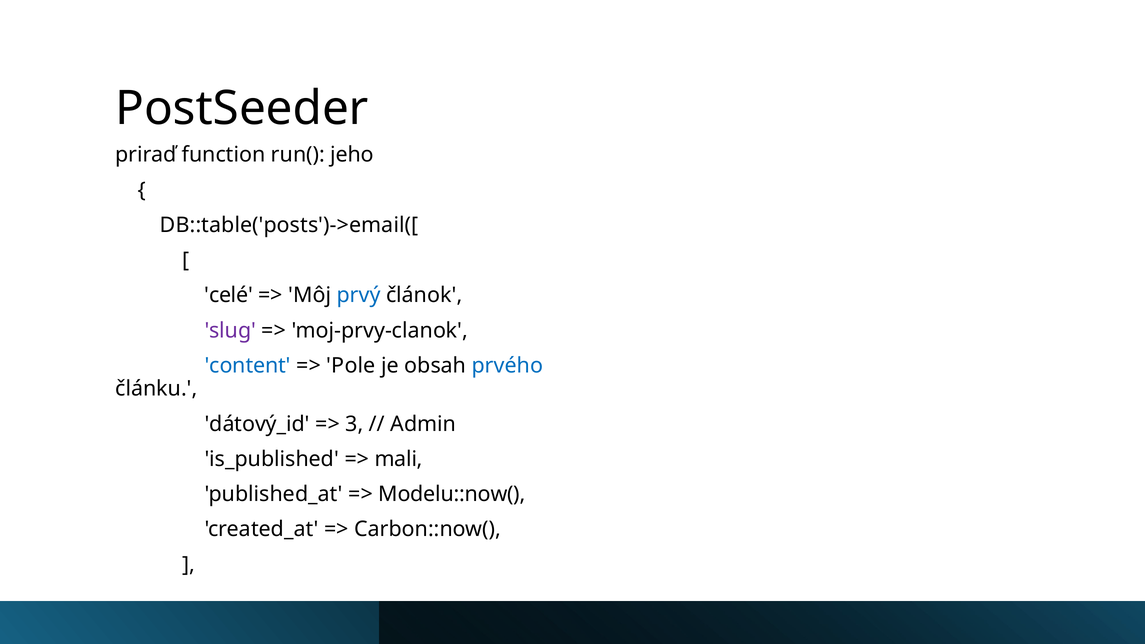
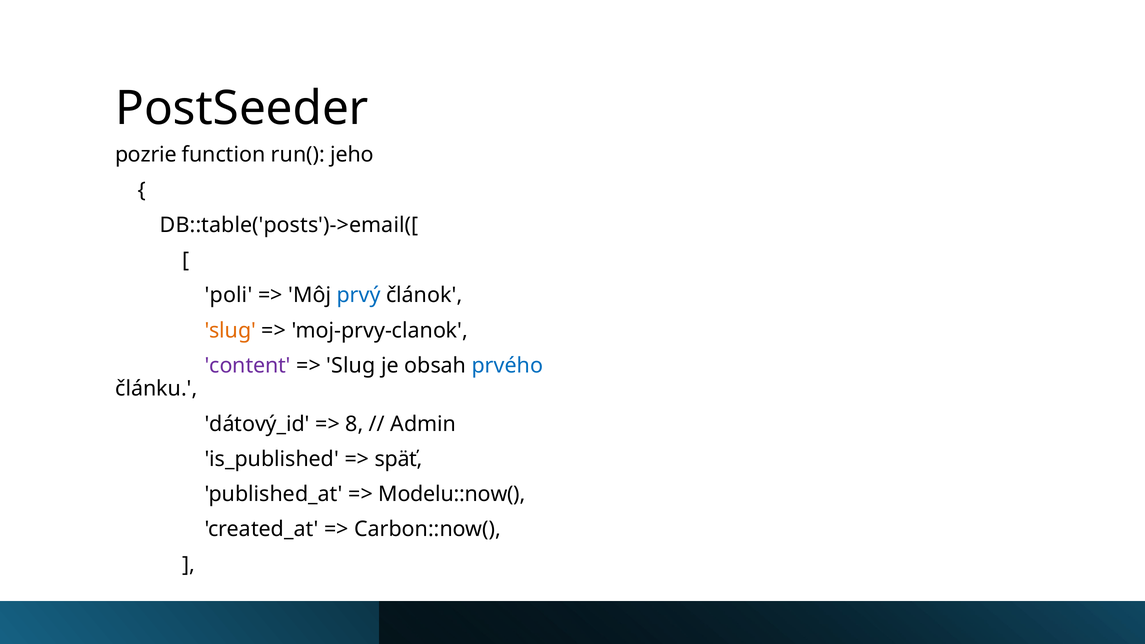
priraď: priraď -> pozrie (146, 155)
celé: celé -> poli (229, 295)
slug colour: purple -> orange (230, 331)
content colour: blue -> purple (248, 366)
Pole: Pole -> Slug (351, 366)
3: 3 -> 8 (354, 424)
mali: mali -> späť (399, 459)
